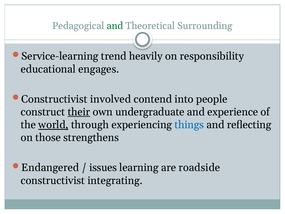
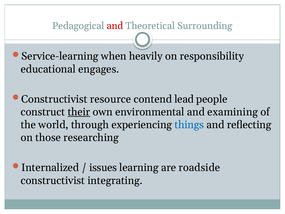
and colour: green -> red (115, 26)
trend: trend -> when (114, 56)
involved: involved -> resource (111, 99)
into: into -> lead (184, 99)
undergraduate: undergraduate -> environmental (150, 112)
experience: experience -> examining (233, 112)
world underline: present -> none (53, 125)
strengthens: strengthens -> researching (91, 137)
Endangered: Endangered -> Internalized (50, 167)
